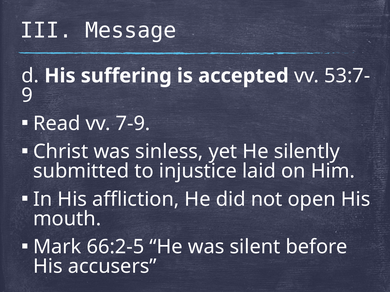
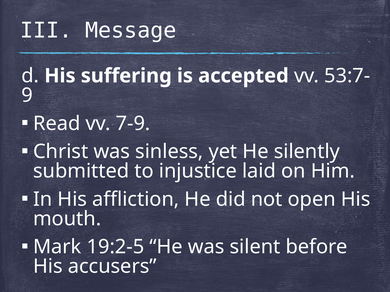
66:2-5: 66:2-5 -> 19:2-5 (115, 247)
